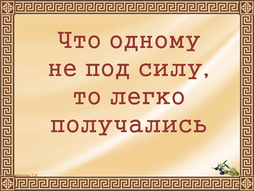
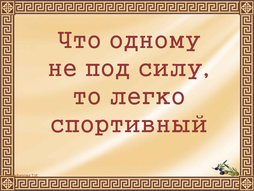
получались: получались -> спортивный (129, 124)
